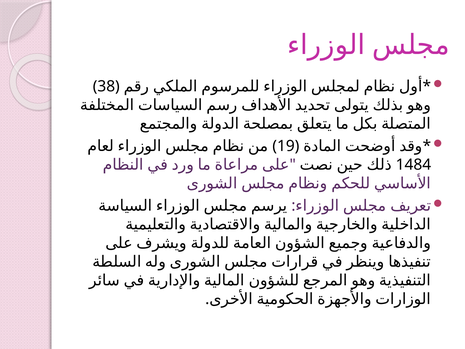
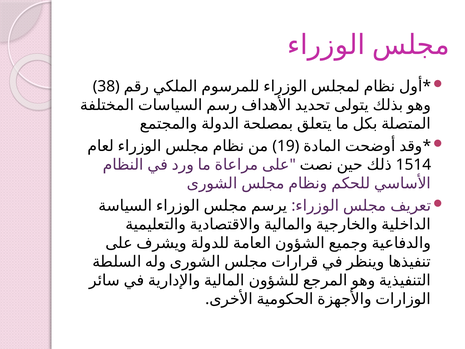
1484: 1484 -> 1514 (413, 165)
